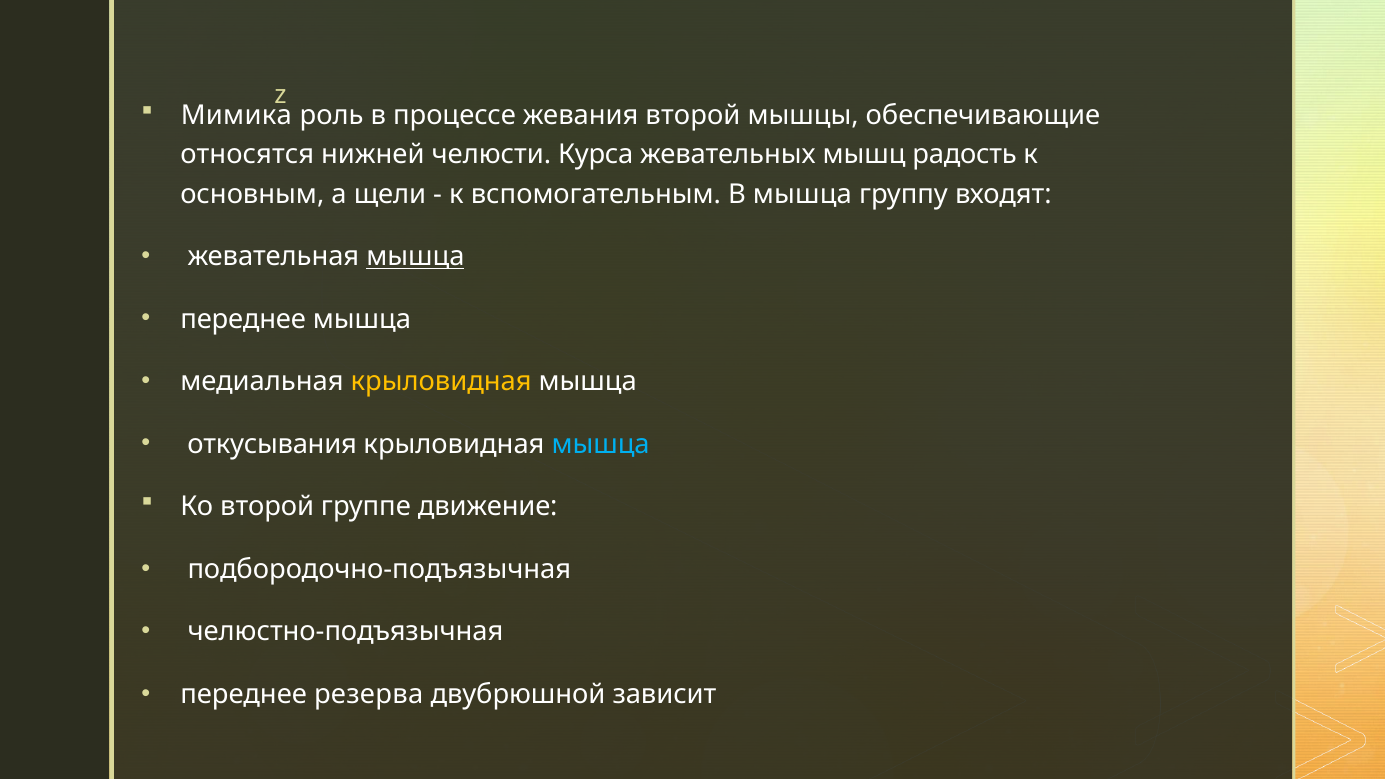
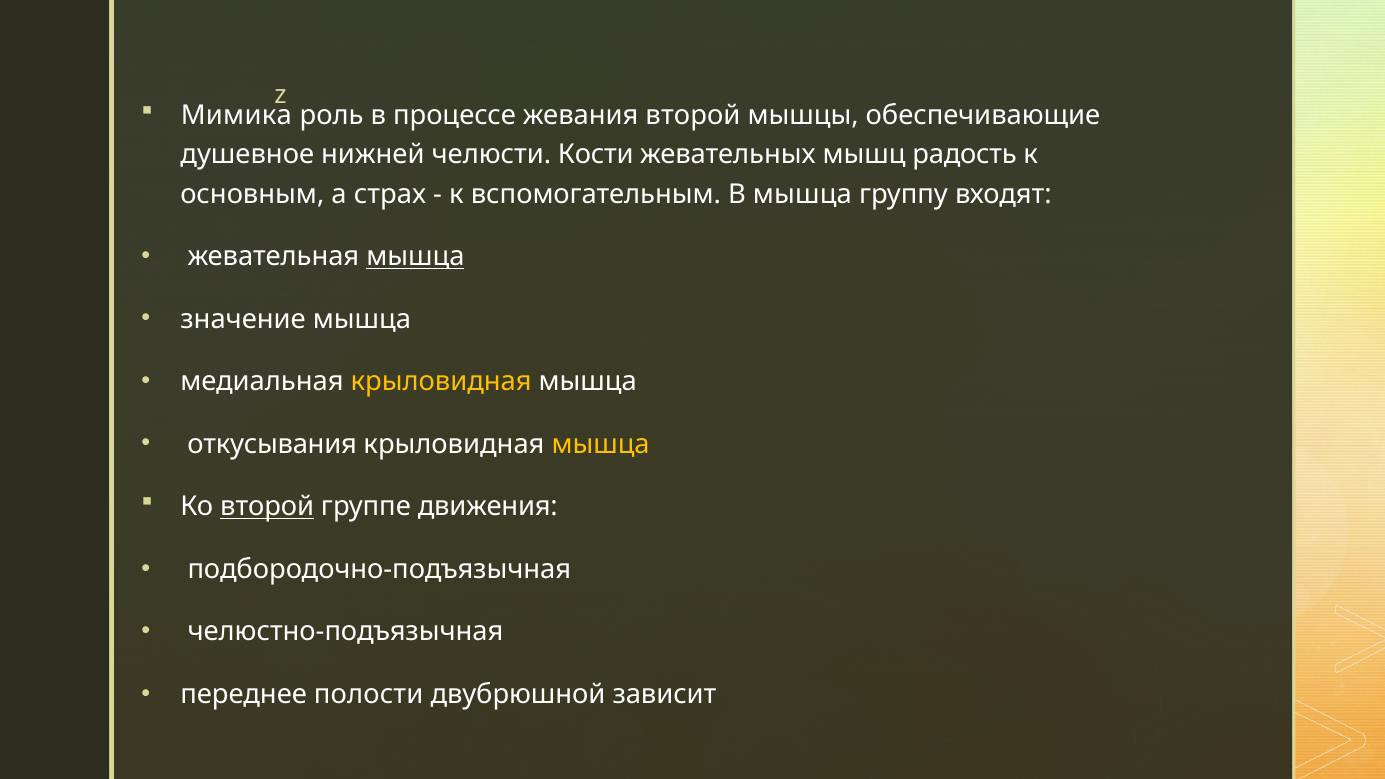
относятся: относятся -> душевное (247, 155)
Курса: Курса -> Кости (596, 155)
щели: щели -> страх (390, 194)
переднее: переднее -> значение (243, 319)
мышца colour: light blue -> yellow (601, 444)
второй underline: none -> present (267, 507)
движение: движение -> движения (488, 507)
резерва: резерва -> полости (369, 694)
